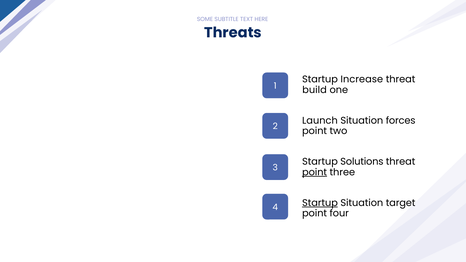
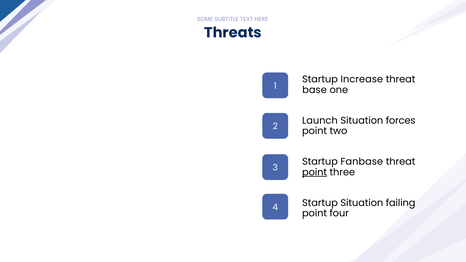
build: build -> base (315, 90)
Solutions: Solutions -> Fanbase (362, 162)
Startup underline: present -> none (320, 203)
target: target -> failing (401, 203)
